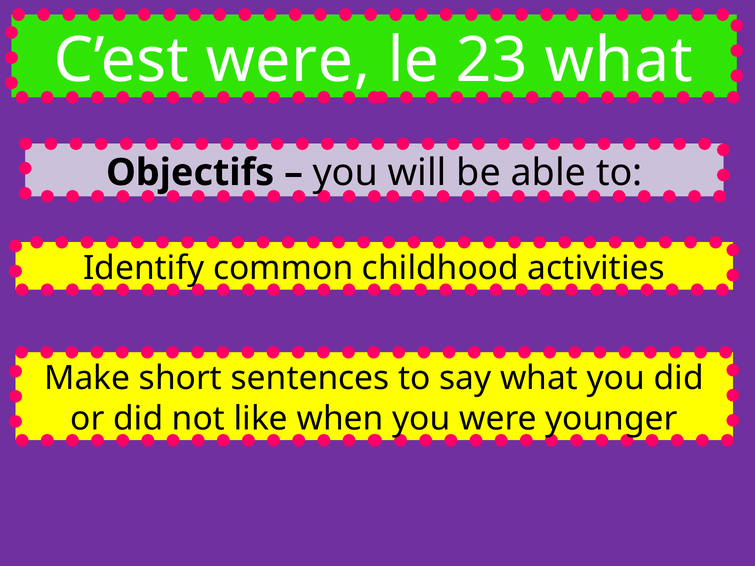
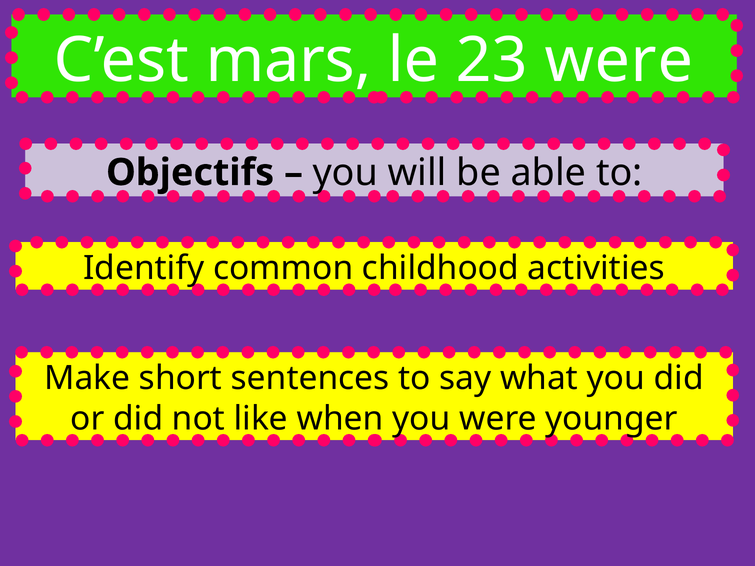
C’est were: were -> mars (289, 60)
23 what: what -> were (619, 60)
